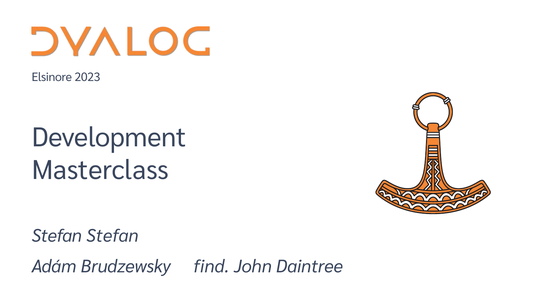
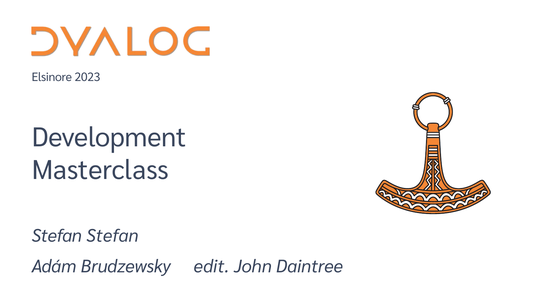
find: find -> edit (212, 266)
